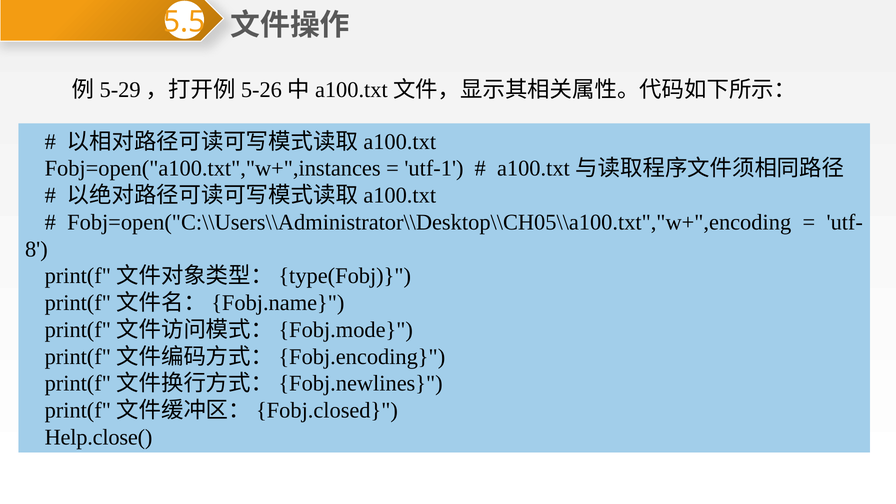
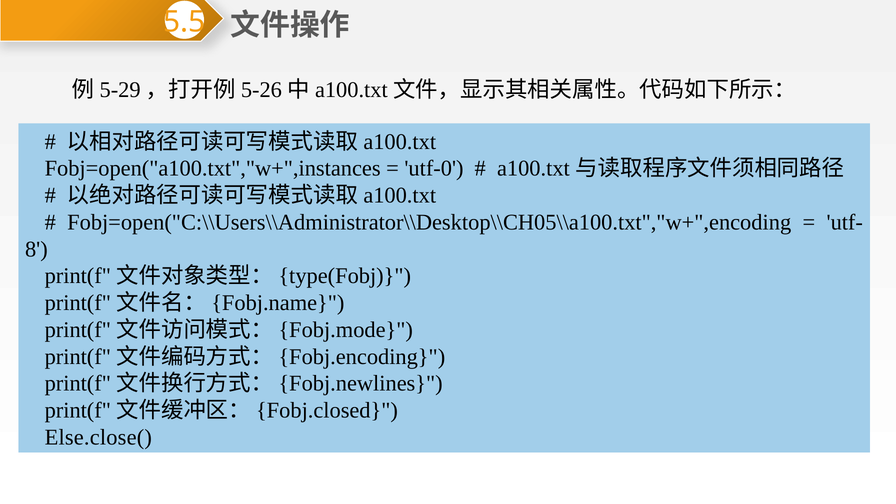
utf-1: utf-1 -> utf-0 (434, 169)
Help.close(: Help.close( -> Else.close( (98, 437)
